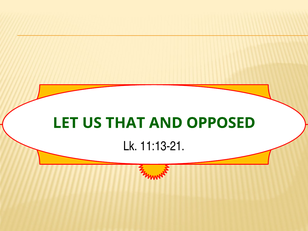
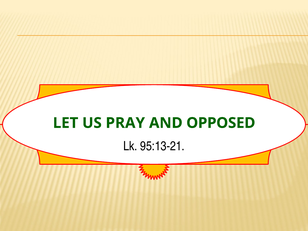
THAT: THAT -> PRAY (125, 123)
11:13-21: 11:13-21 -> 95:13-21 (162, 146)
